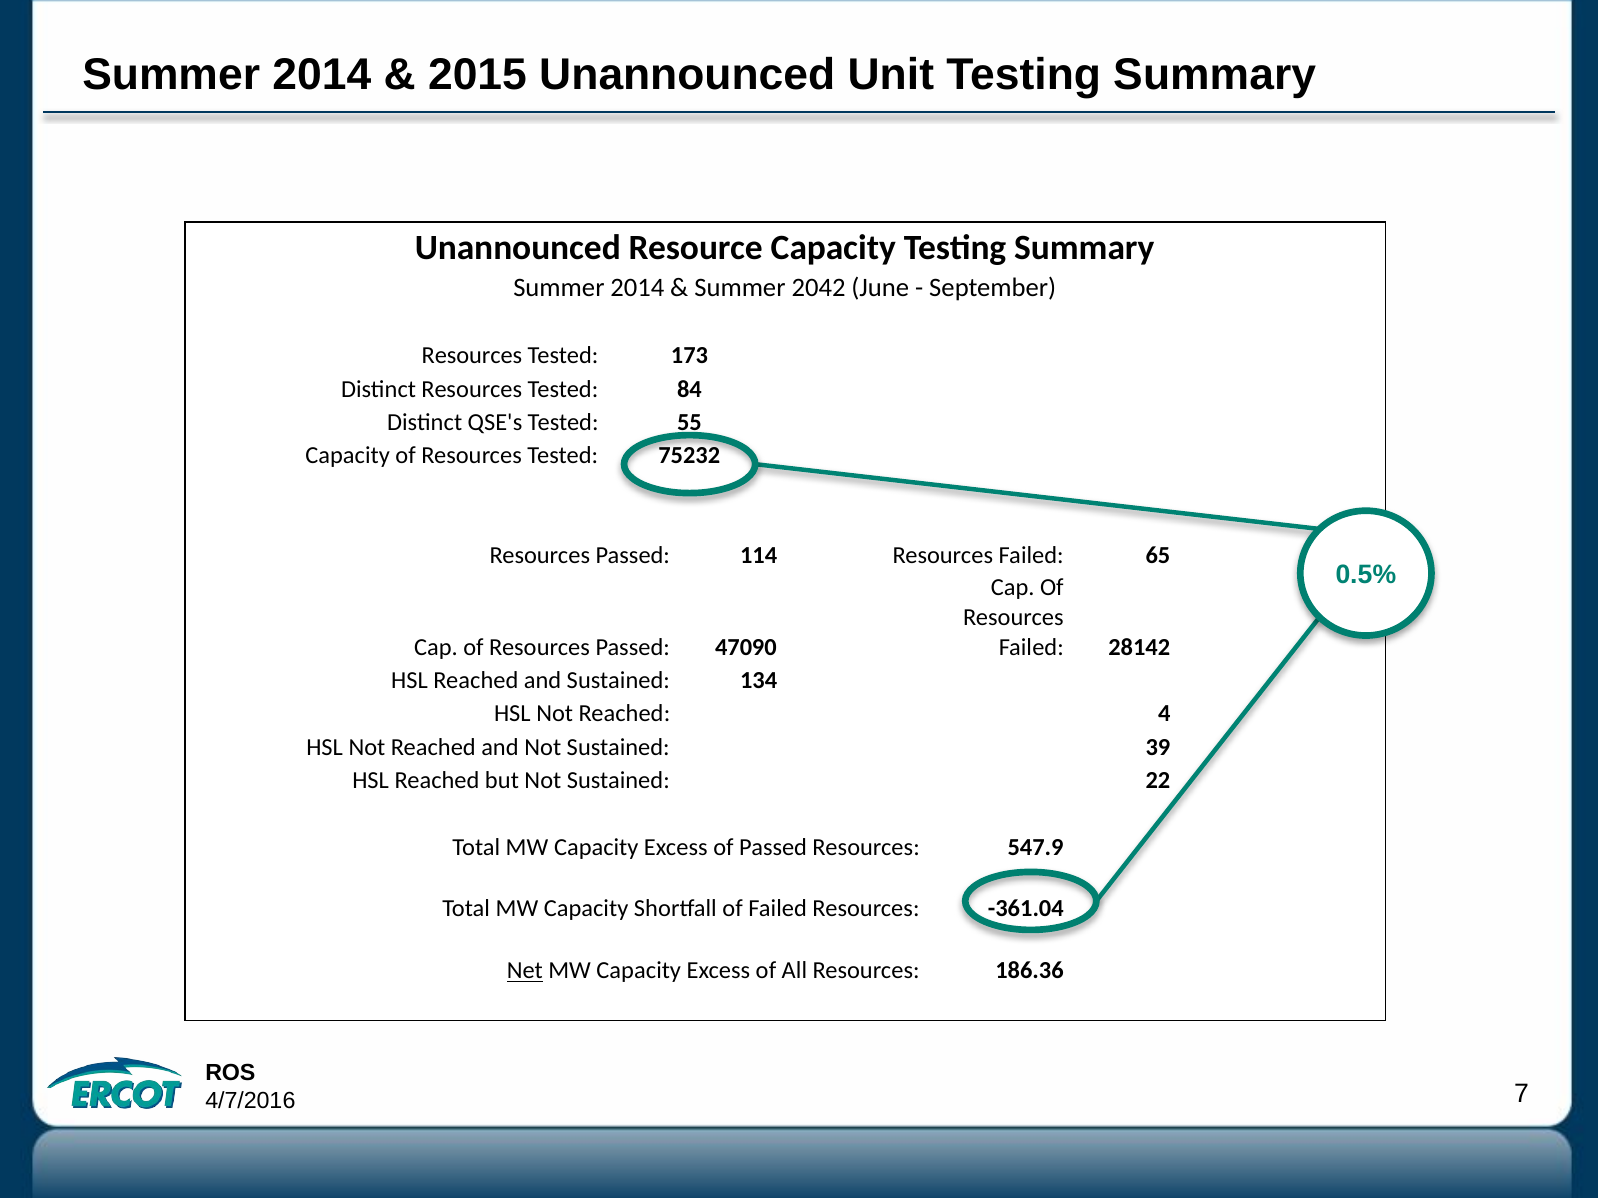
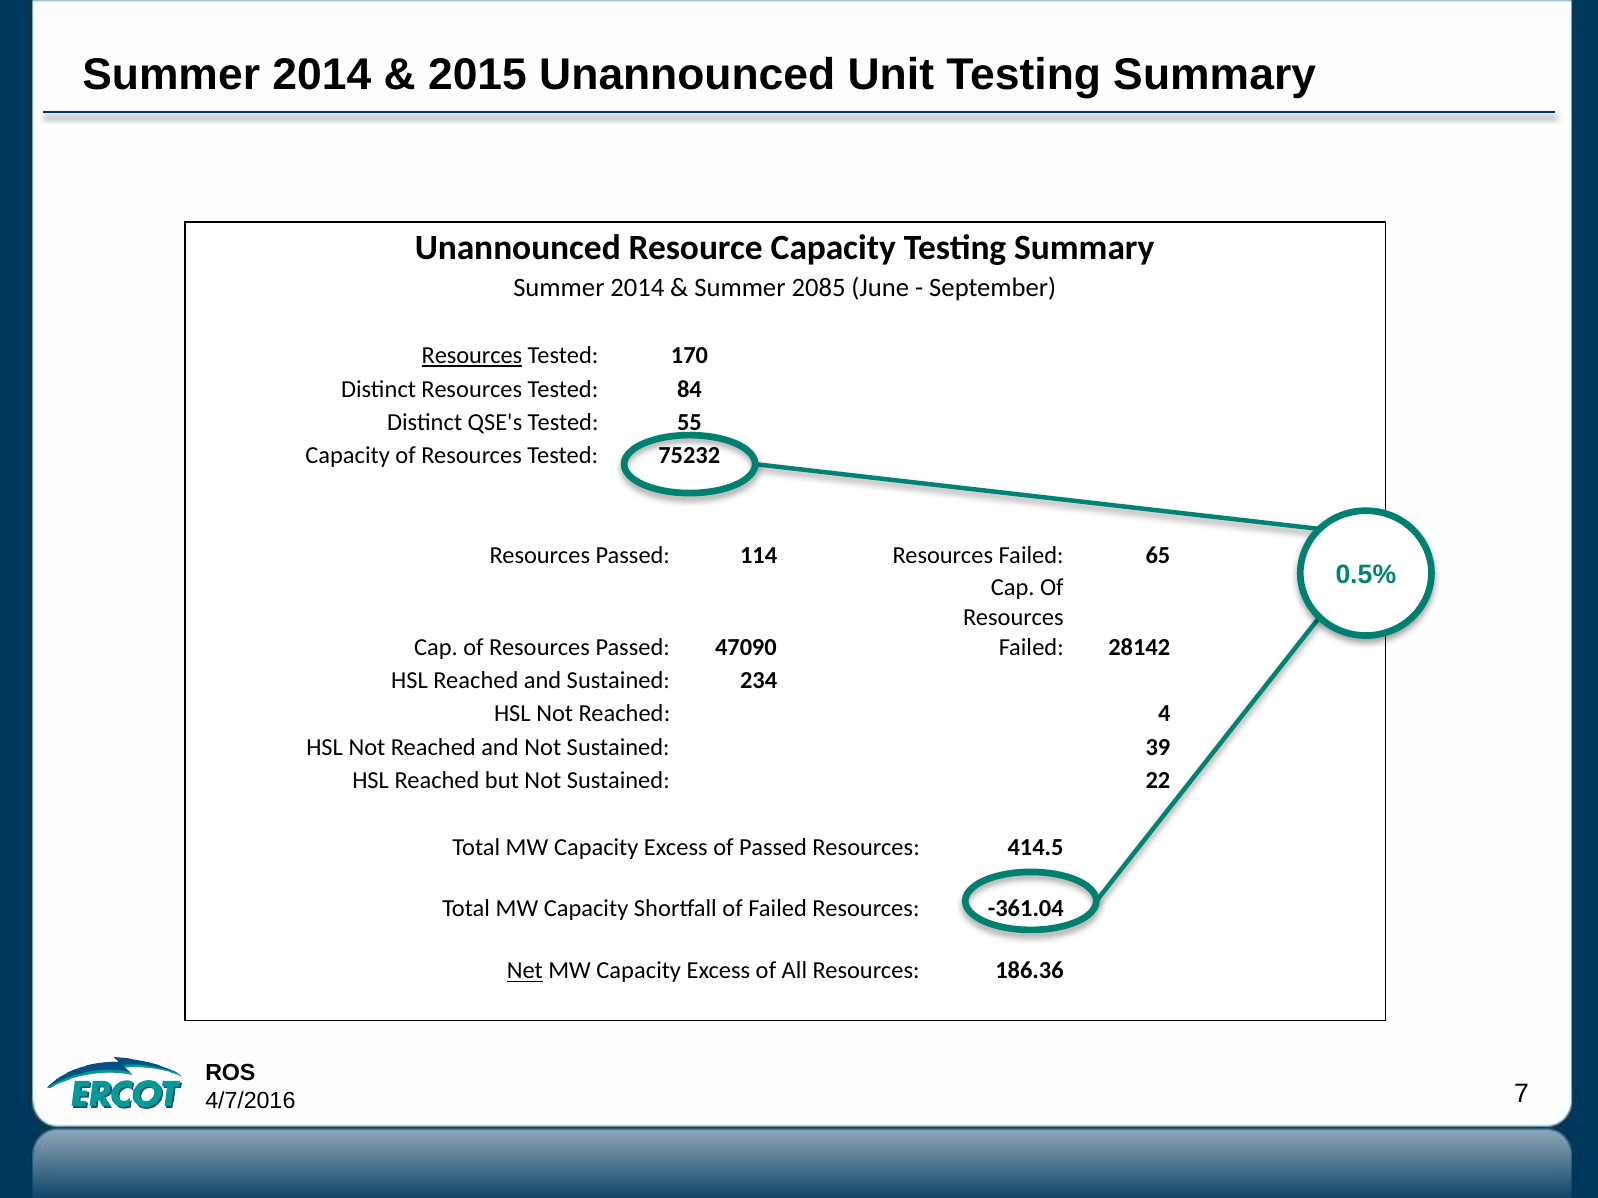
2042: 2042 -> 2085 (819, 288)
Resources underline: none -> present (472, 356)
173: 173 -> 170 (690, 356)
134: 134 -> 234 (759, 681)
547.9: 547.9 -> 414.5 (1036, 847)
